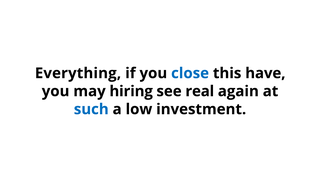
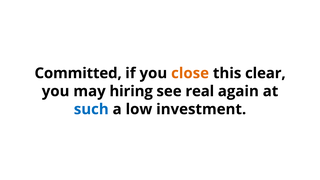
Everything: Everything -> Committed (78, 73)
close colour: blue -> orange (190, 73)
have: have -> clear (265, 73)
